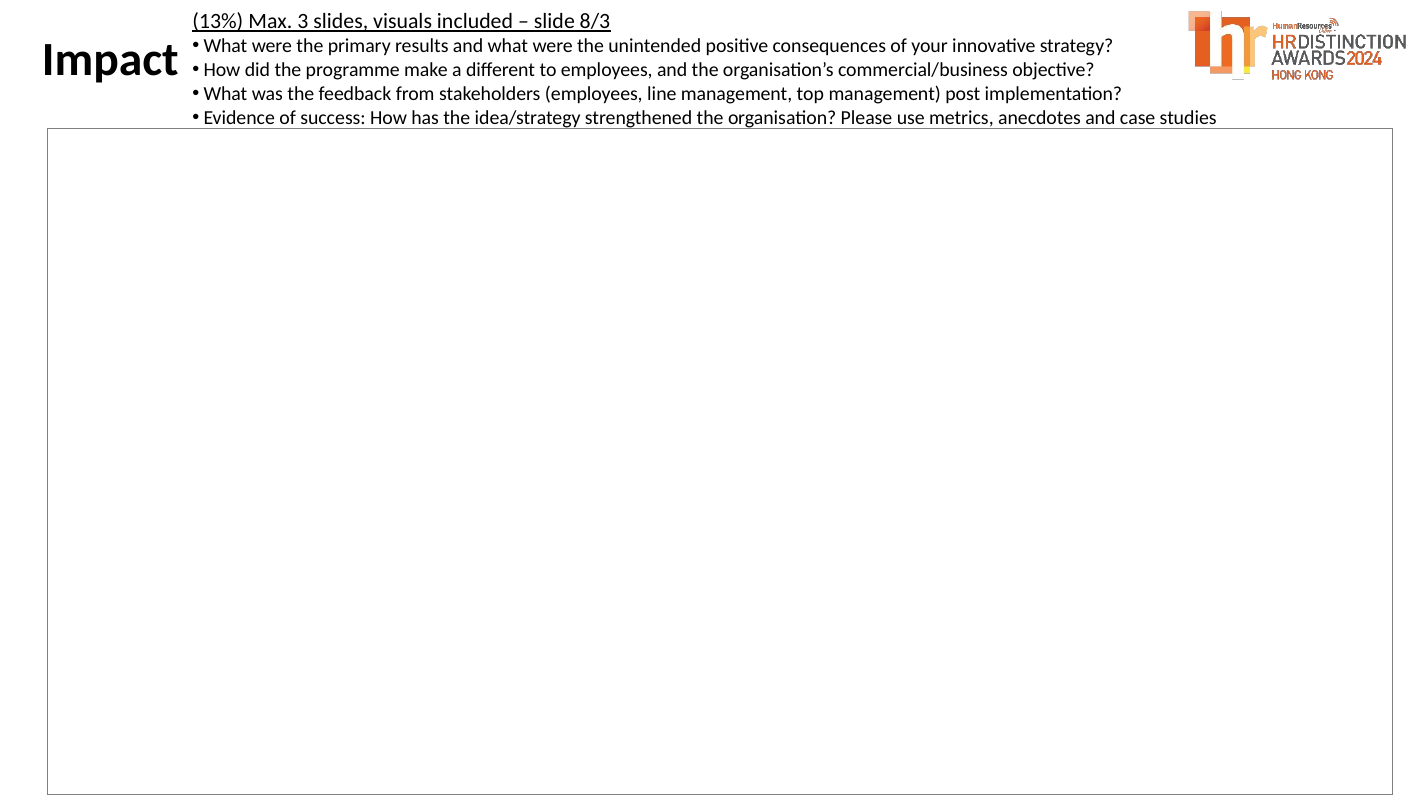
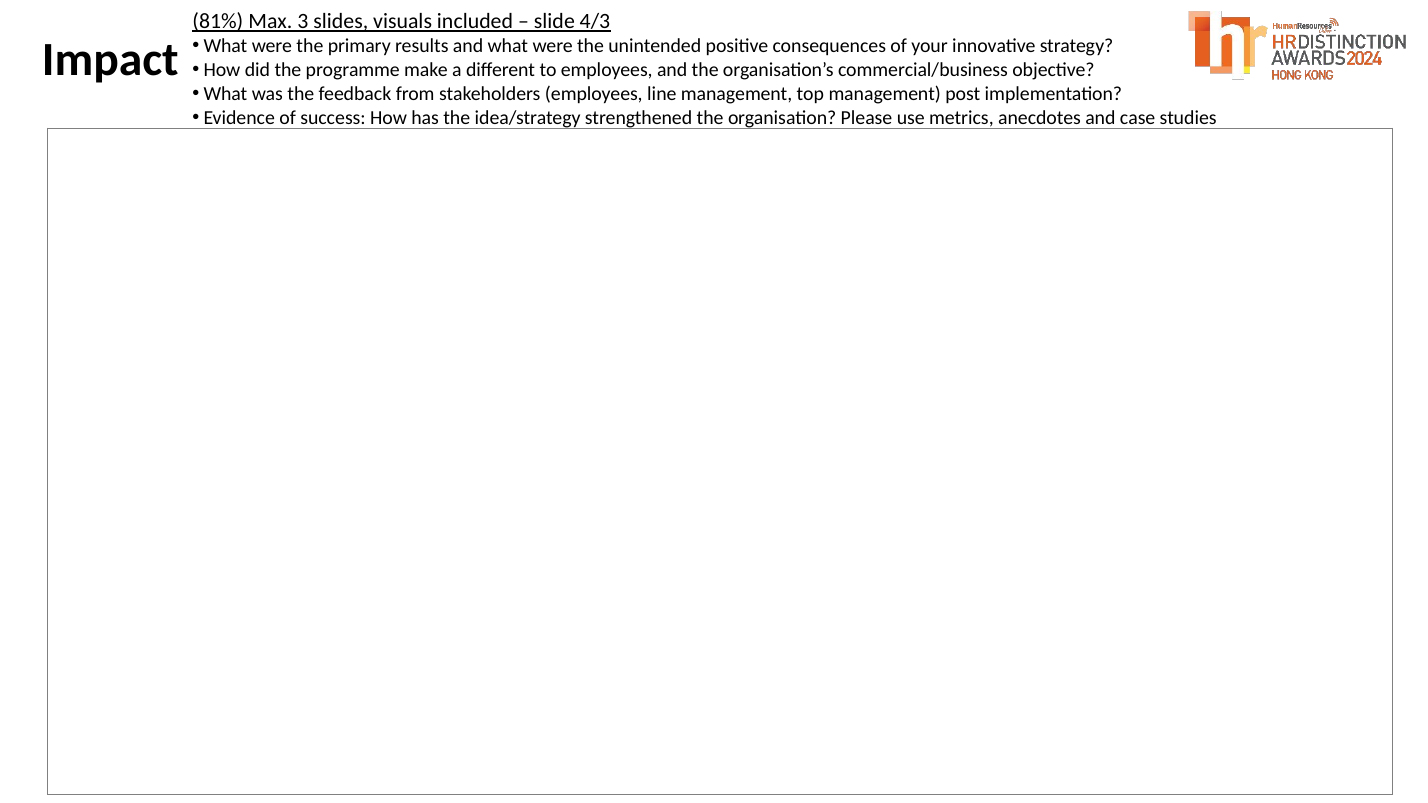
13%: 13% -> 81% (218, 22)
8/3: 8/3 -> 4/3 (595, 22)
